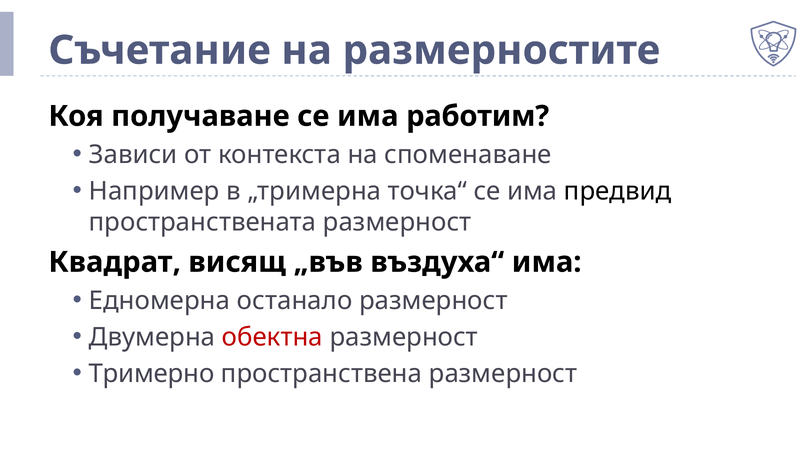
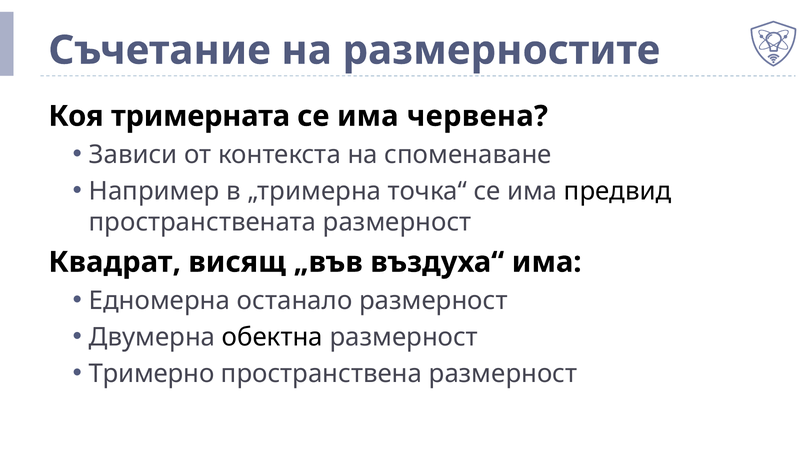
получаване: получаване -> тримерната (201, 116)
работим: работим -> червена (477, 116)
обектна colour: red -> black (272, 337)
